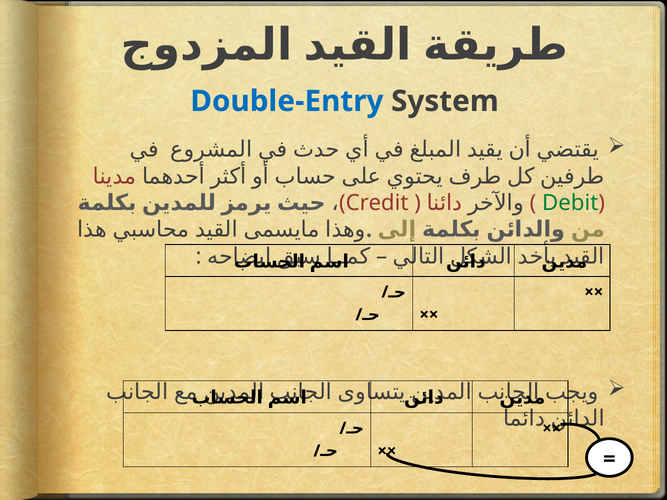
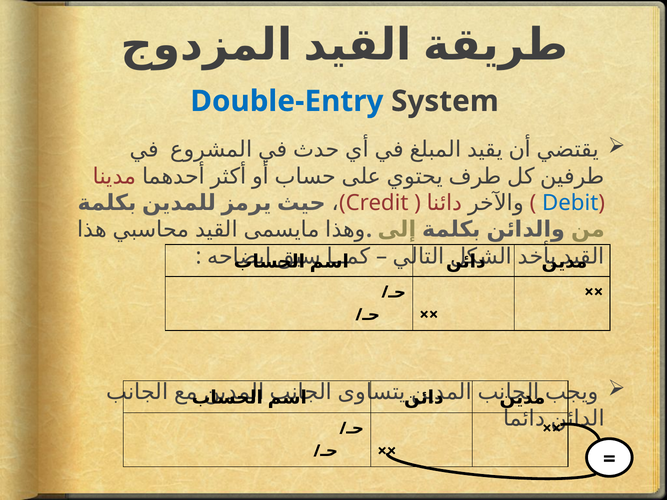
Debit colour: green -> blue (570, 203)
